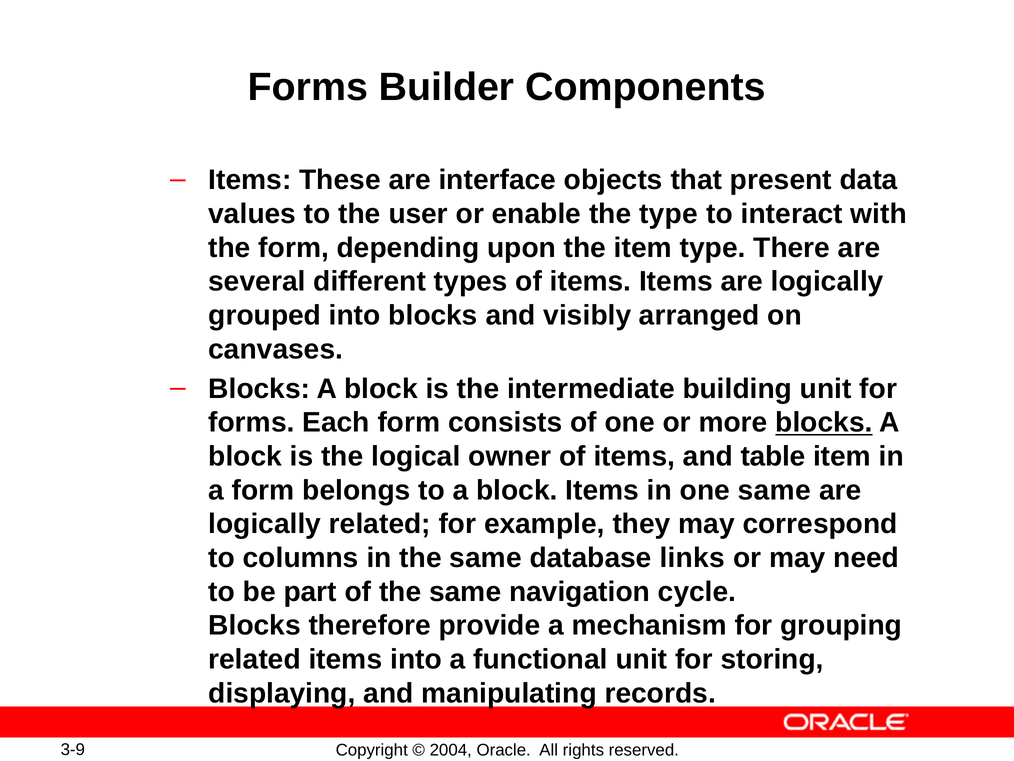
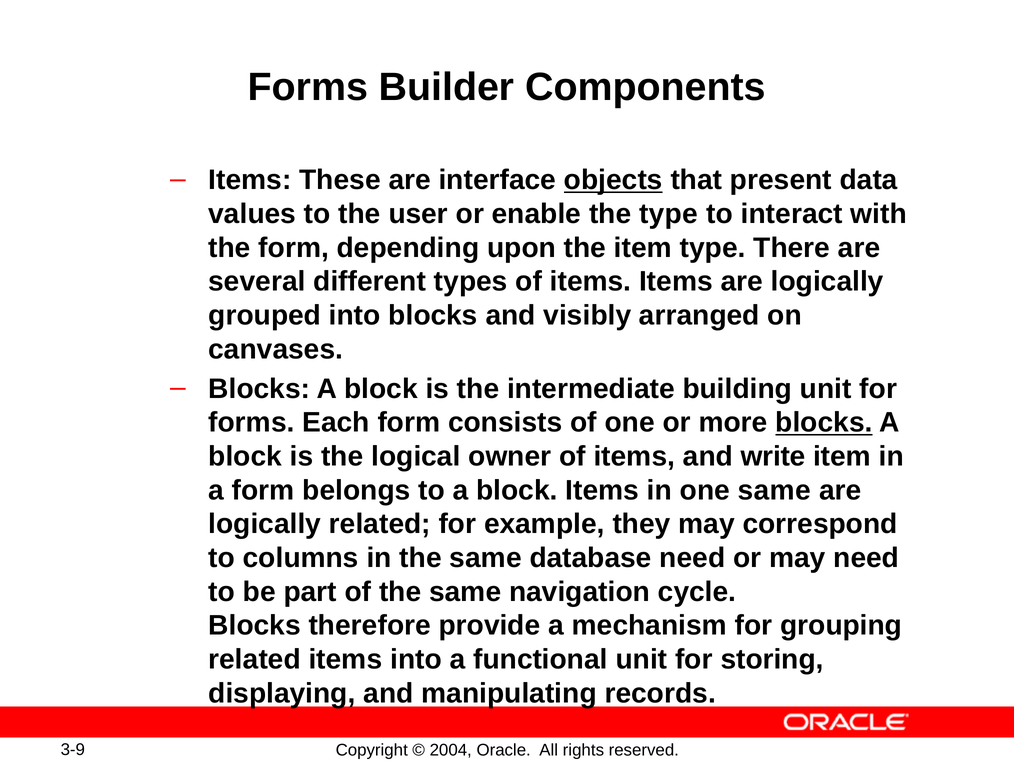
objects underline: none -> present (613, 180)
table: table -> write (773, 456)
database links: links -> need (692, 558)
